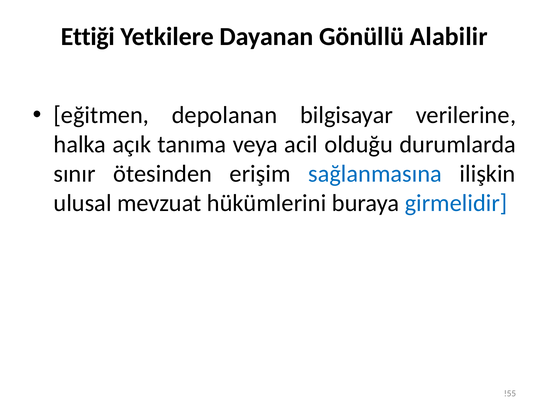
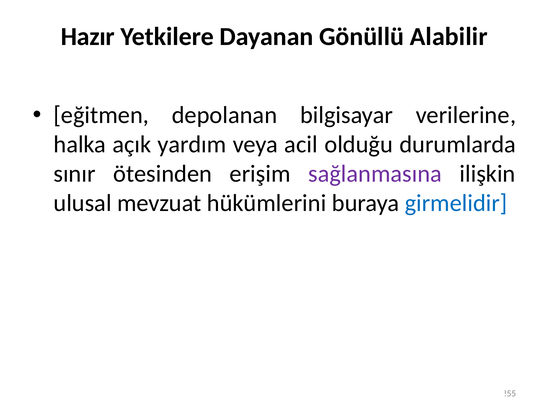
Ettiği: Ettiği -> Hazır (88, 37)
tanıma: tanıma -> yardım (192, 144)
sağlanmasına colour: blue -> purple (375, 174)
